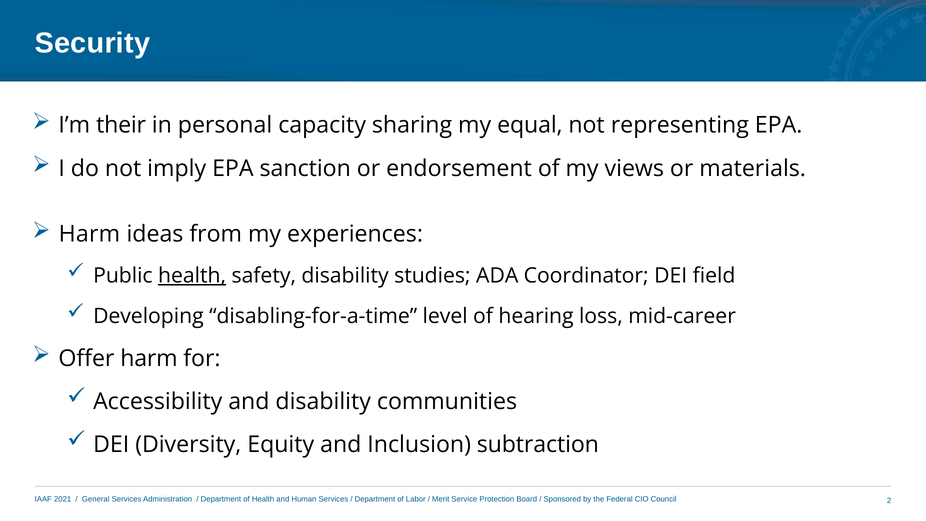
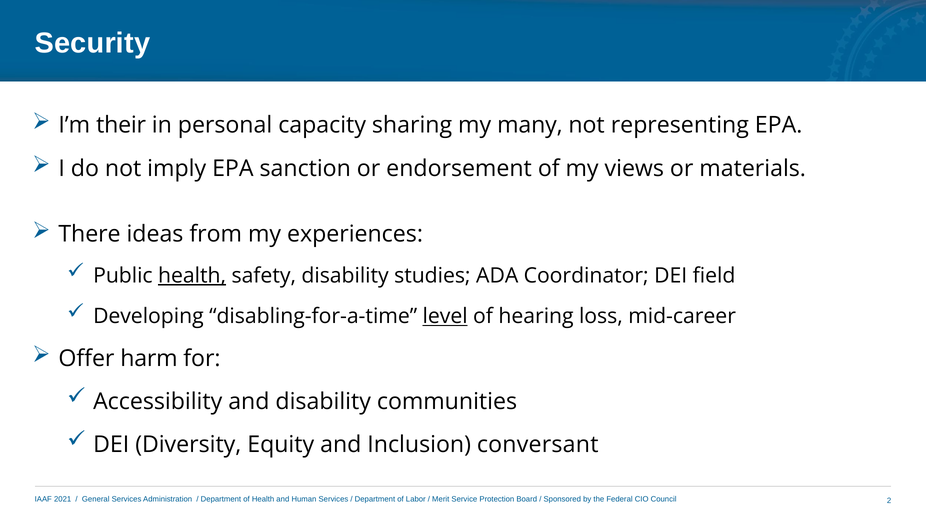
equal: equal -> many (530, 125)
Harm: Harm -> There (90, 234)
level underline: none -> present (445, 316)
subtraction: subtraction -> conversant (538, 444)
